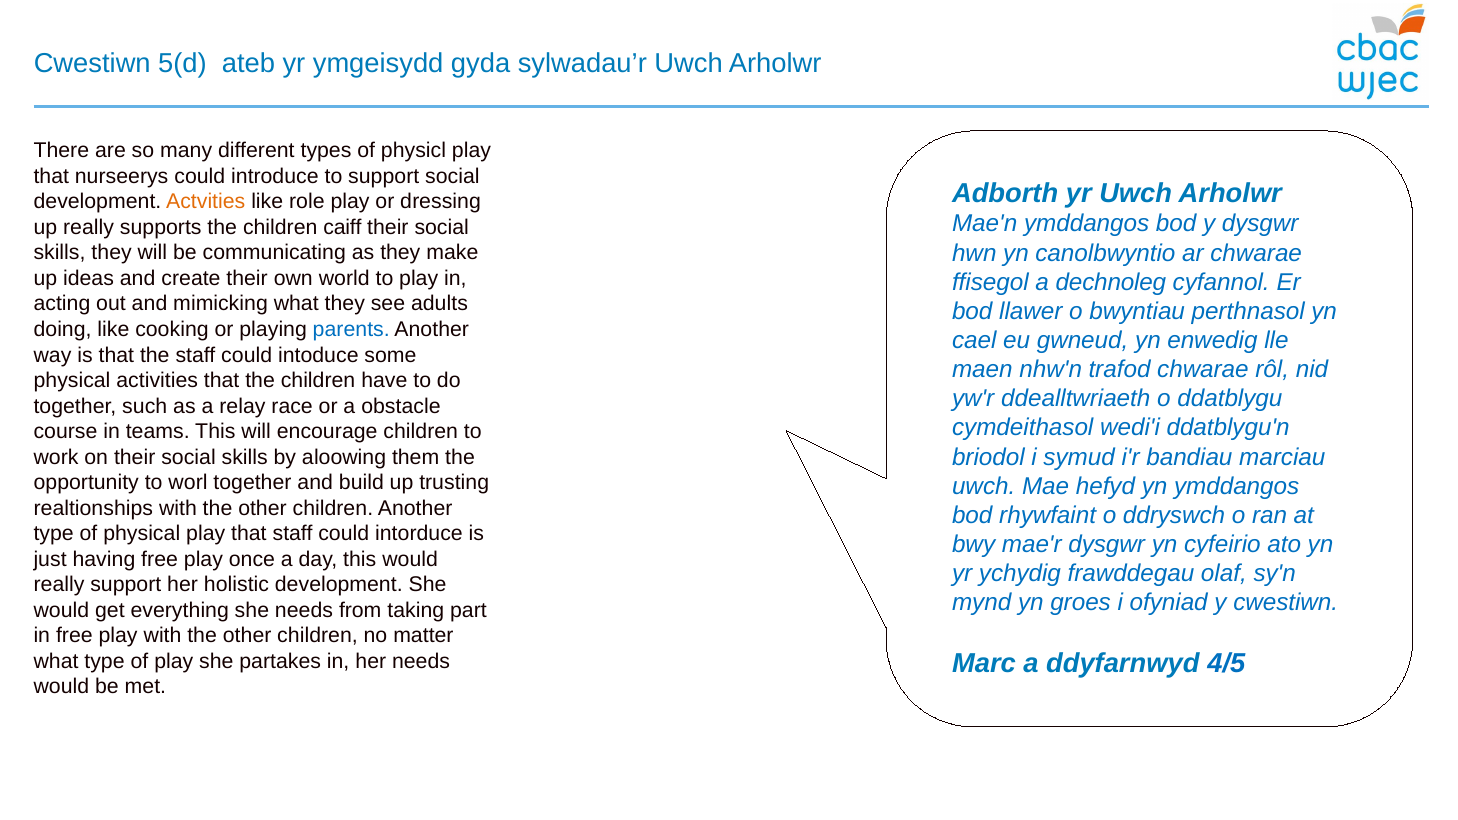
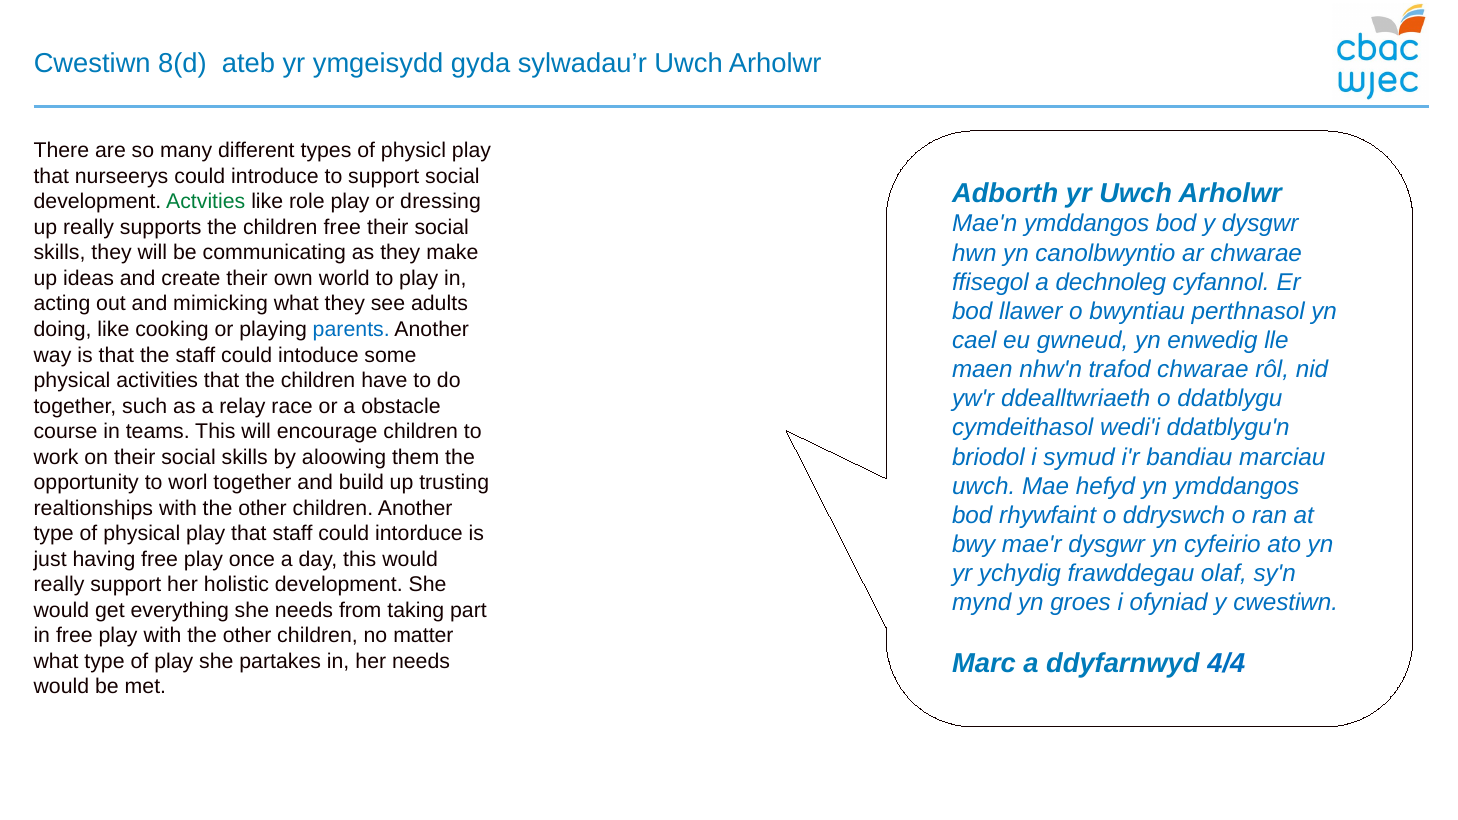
5(d: 5(d -> 8(d (182, 63)
Actvities colour: orange -> green (206, 202)
children caiff: caiff -> free (342, 227)
4/5: 4/5 -> 4/4 (1226, 663)
